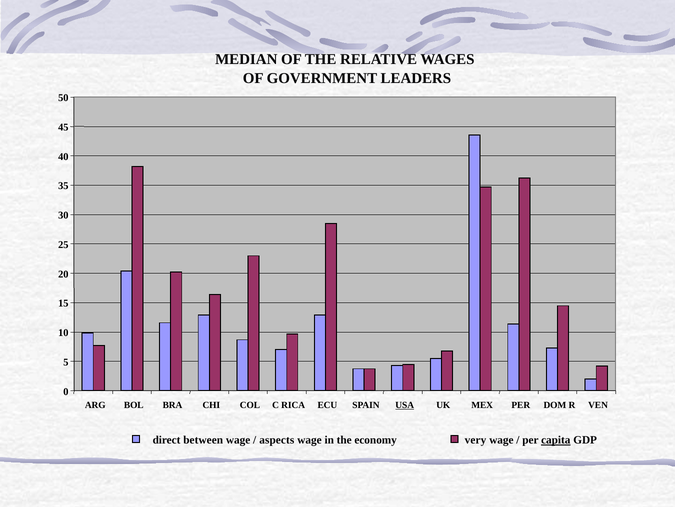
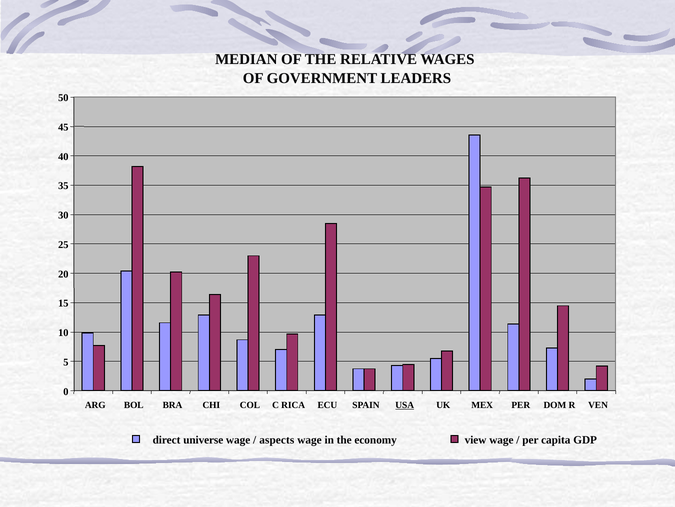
between: between -> universe (203, 440)
very: very -> view (476, 440)
capita underline: present -> none (556, 440)
